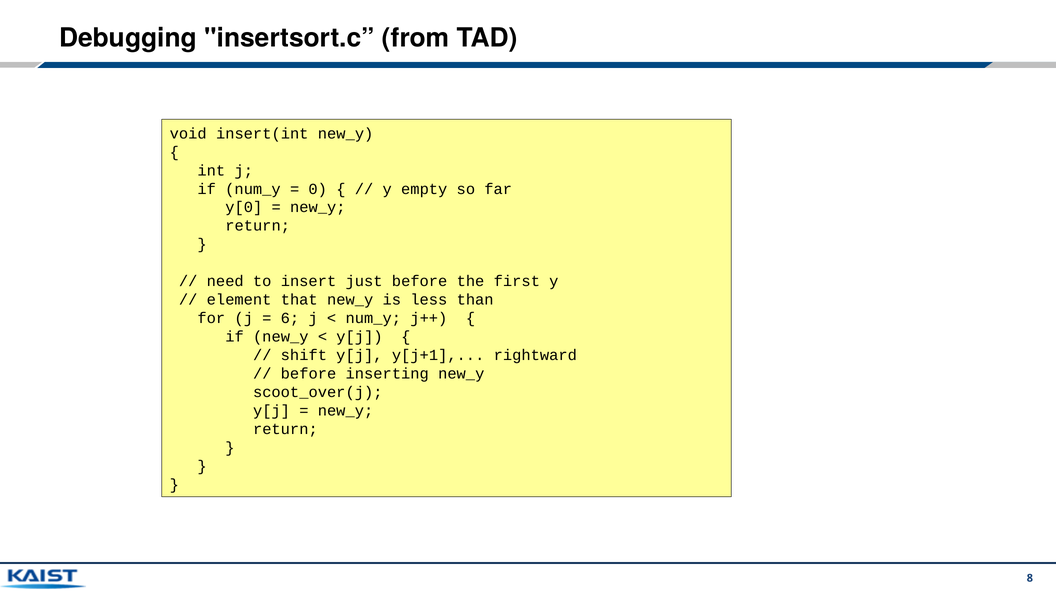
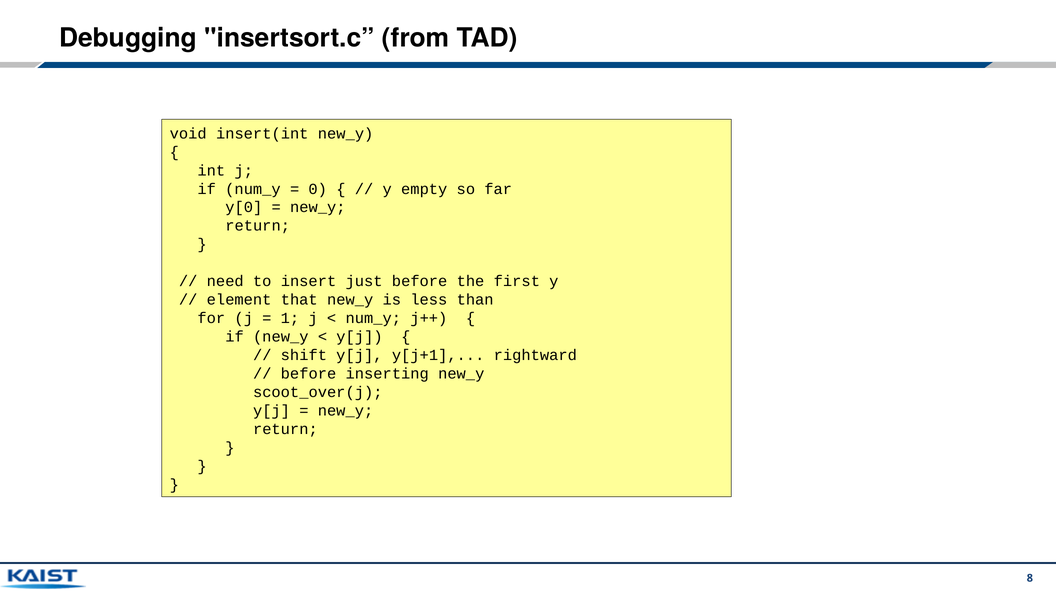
6: 6 -> 1 (290, 318)
